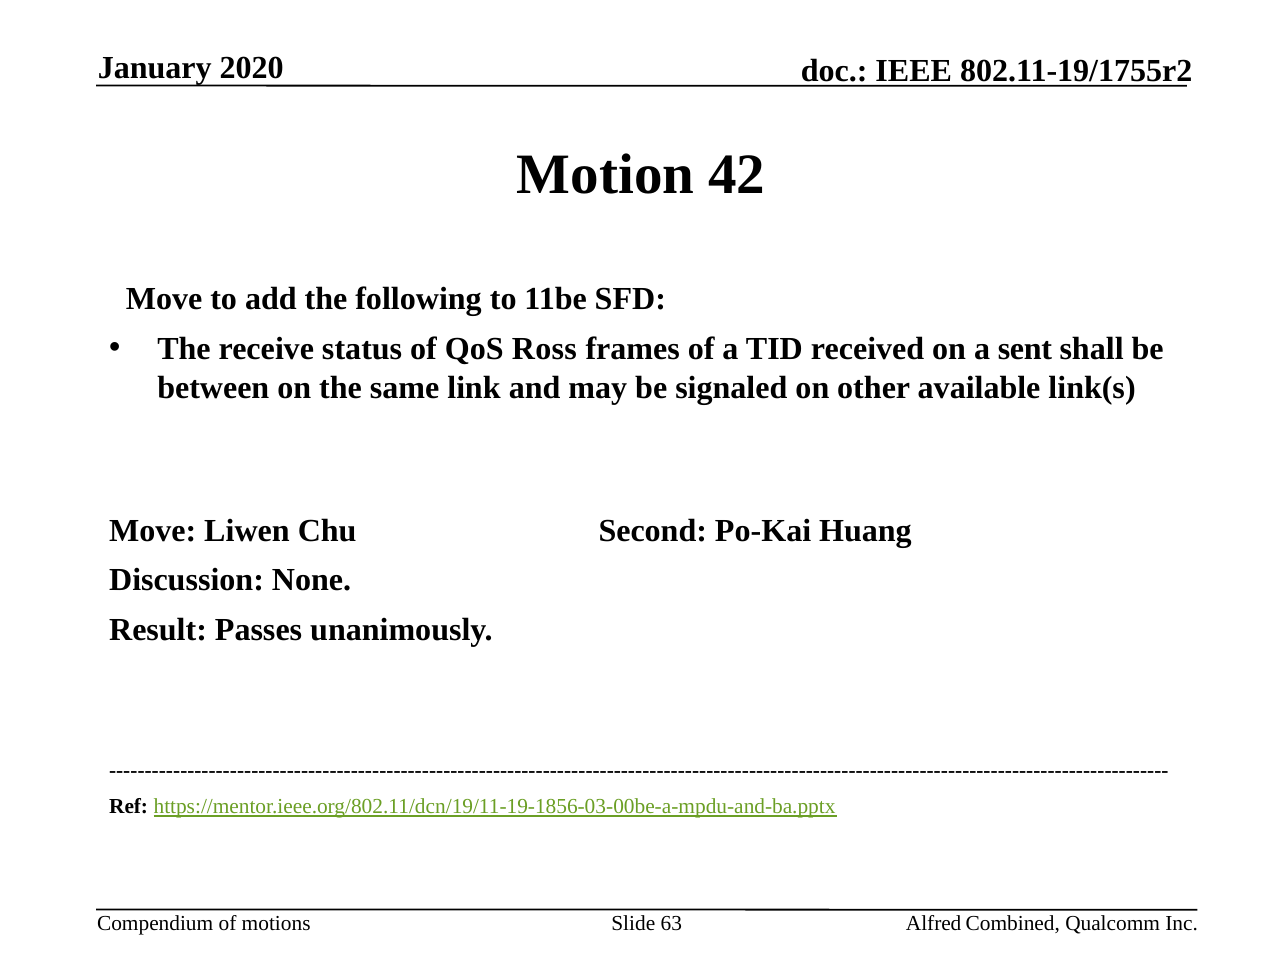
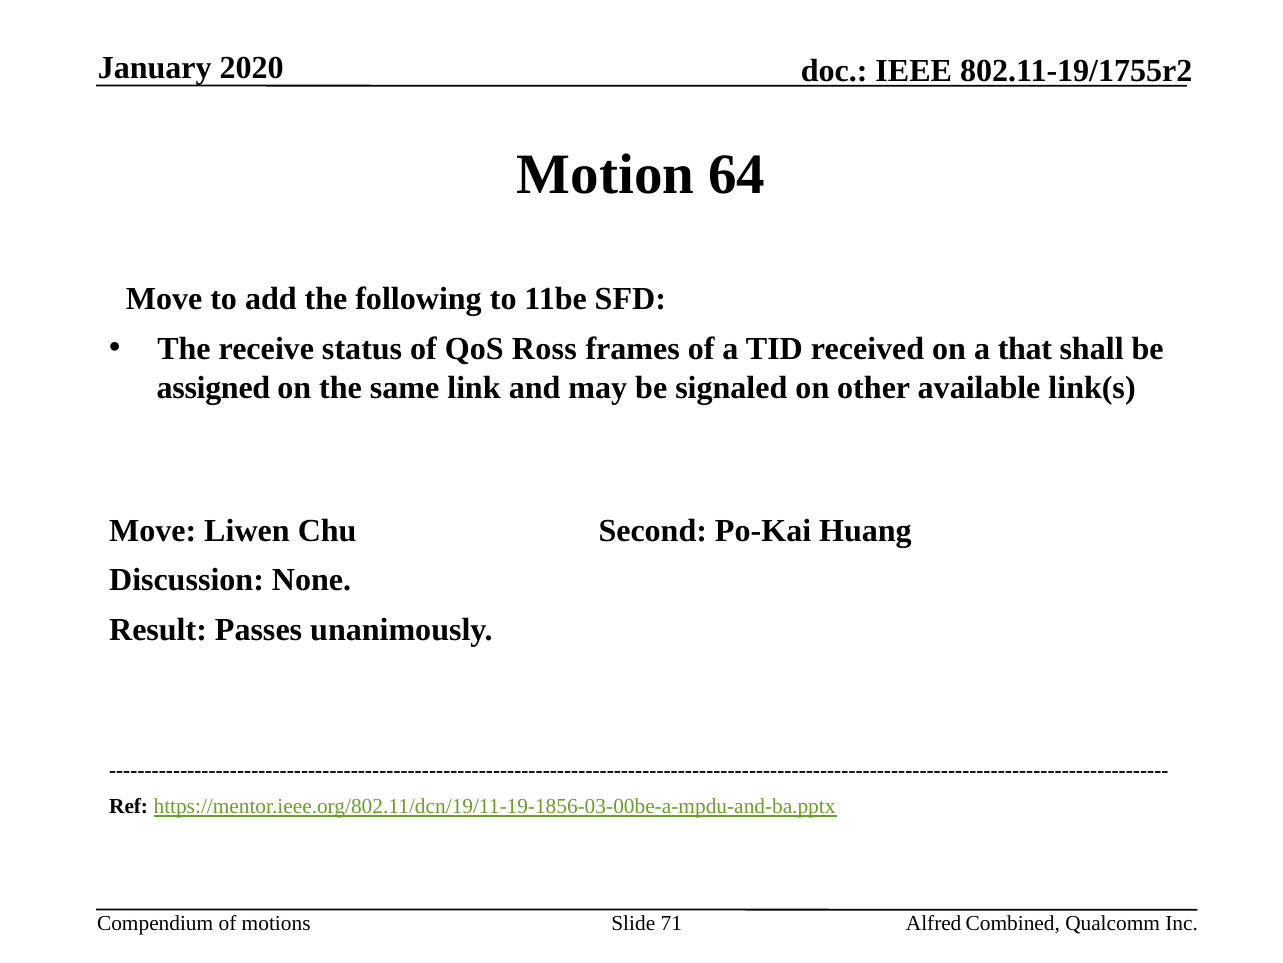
42: 42 -> 64 (737, 175)
sent: sent -> that (1025, 349)
between: between -> assigned (213, 387)
63: 63 -> 71 (671, 923)
